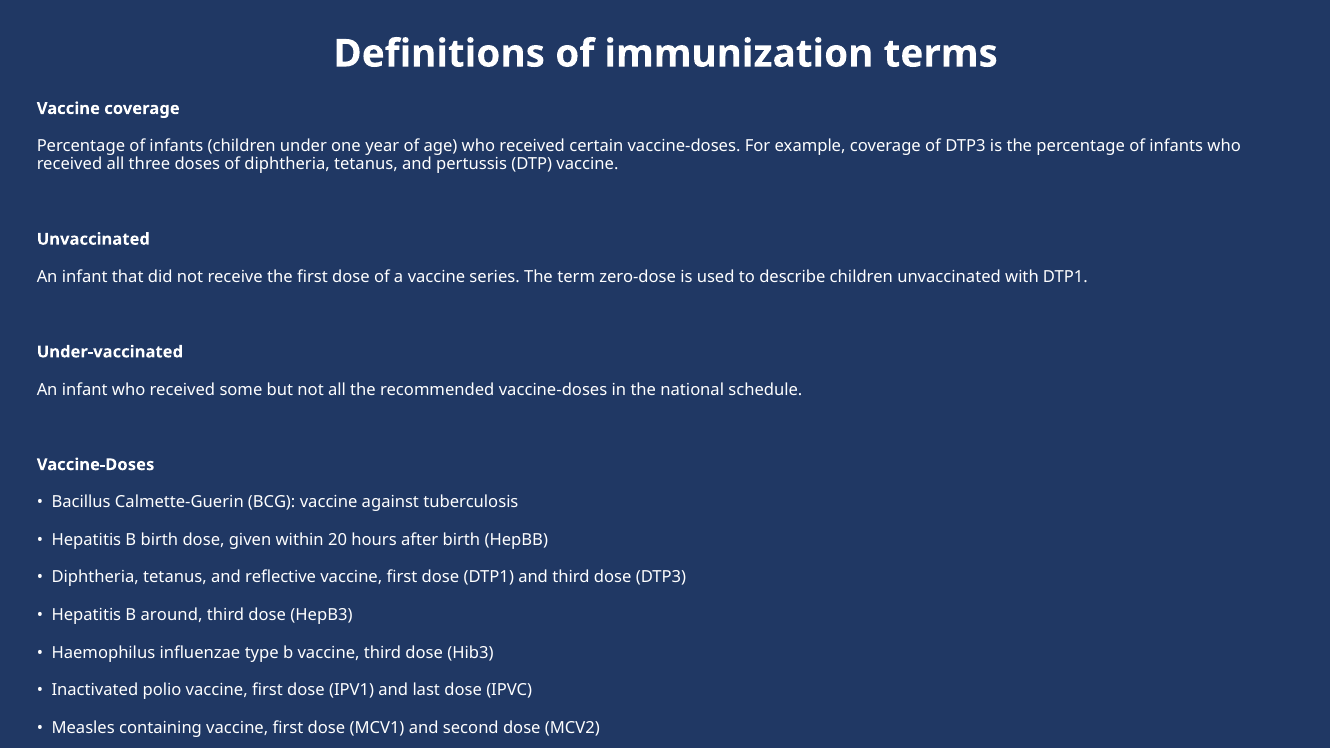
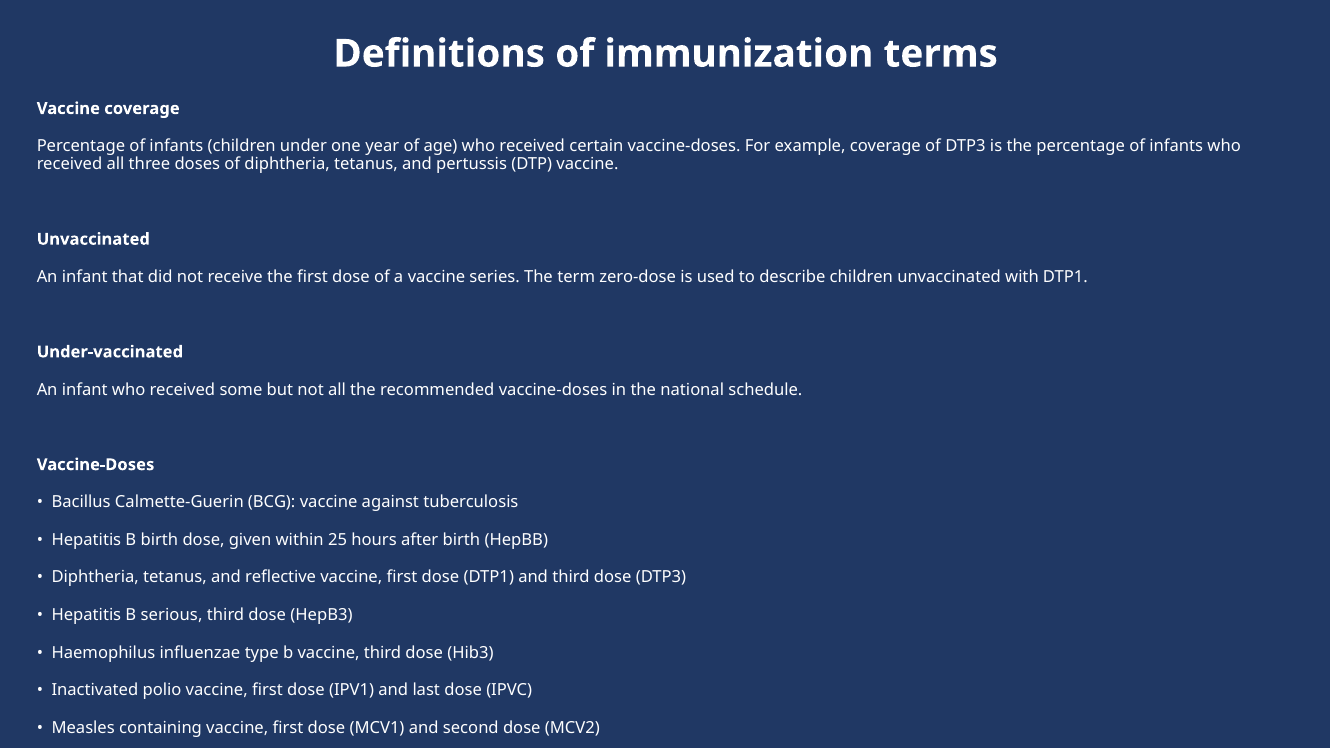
20: 20 -> 25 (338, 540)
around: around -> serious (172, 615)
